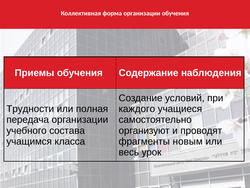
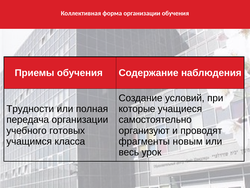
каждого: каждого -> которые (137, 109)
состава: состава -> готовых (67, 130)
